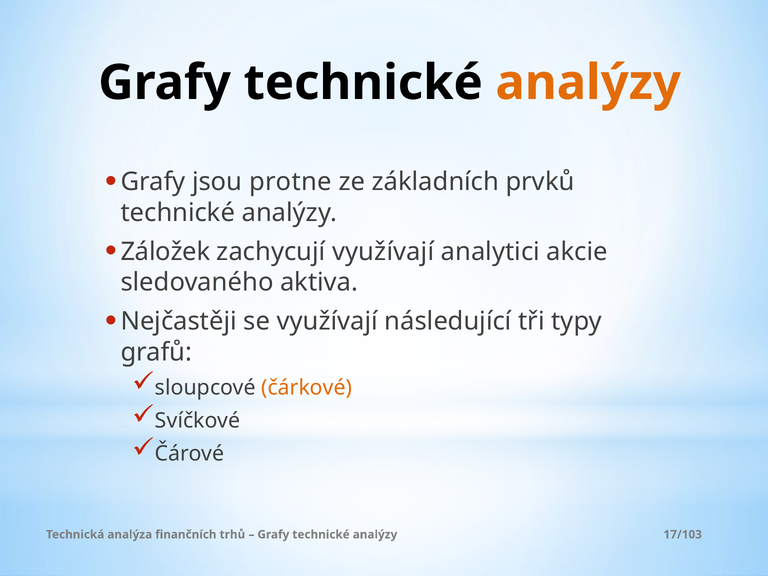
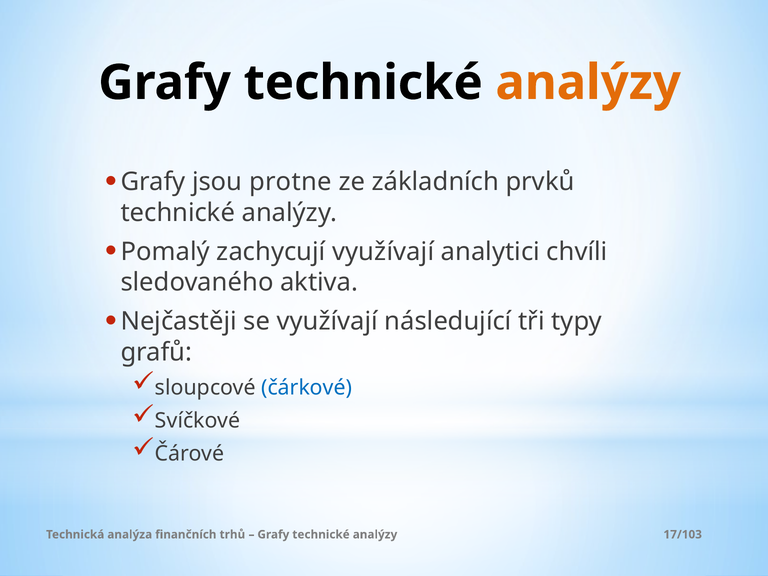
Záložek: Záložek -> Pomalý (165, 252)
akcie: akcie -> chvíli (577, 252)
čárkové colour: orange -> blue (307, 388)
